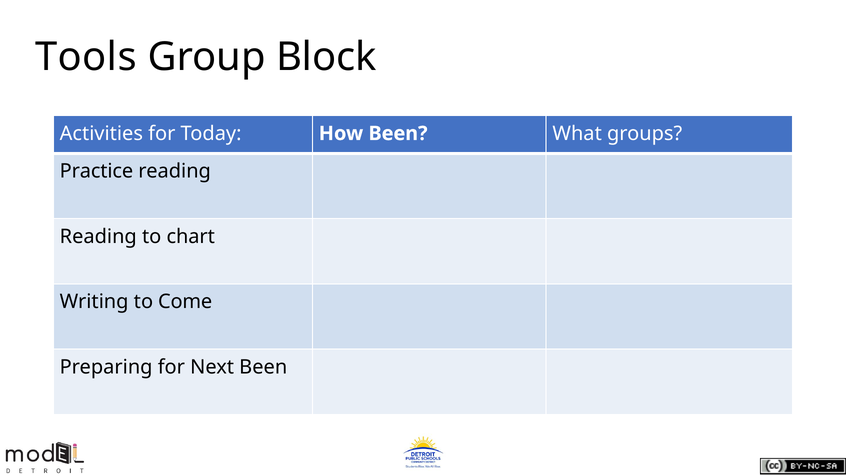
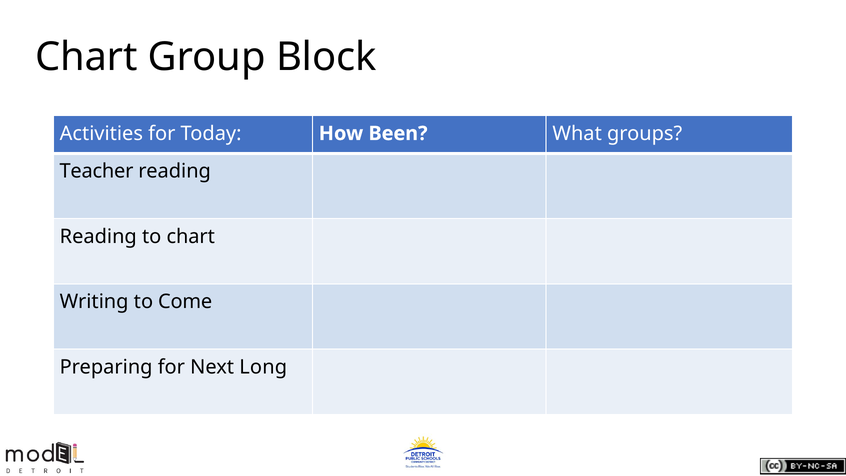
Tools: Tools -> Chart (86, 57)
Practice: Practice -> Teacher (97, 171)
Next Been: Been -> Long (263, 367)
